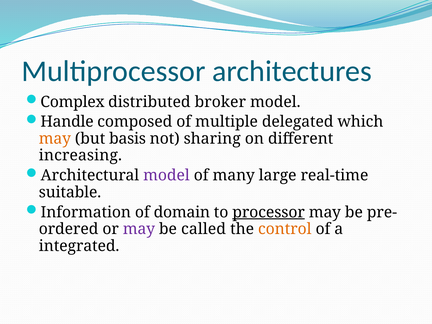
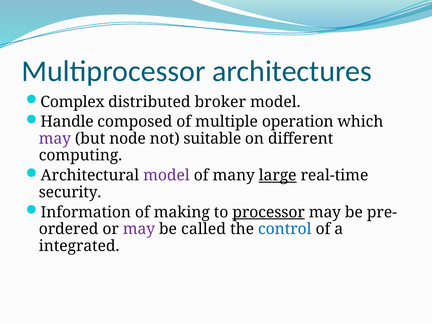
delegated: delegated -> operation (298, 122)
may colour: orange -> purple (55, 139)
basis: basis -> node (128, 139)
sharing: sharing -> suitable (212, 139)
increasing: increasing -> computing (80, 156)
large underline: none -> present (278, 175)
suitable: suitable -> security (70, 192)
domain: domain -> making (182, 212)
control colour: orange -> blue (285, 229)
